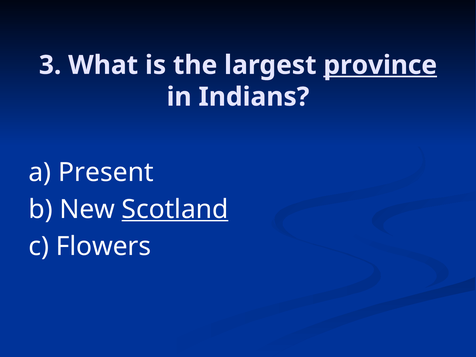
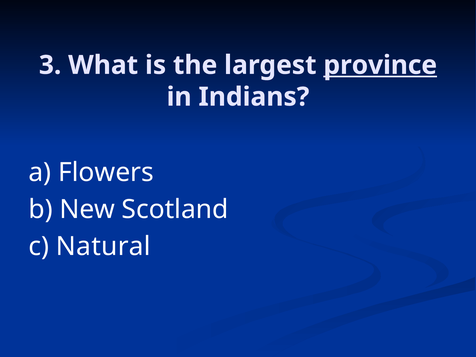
Present: Present -> Flowers (106, 172)
Scotland underline: present -> none (175, 209)
Flowers: Flowers -> Natural (103, 246)
